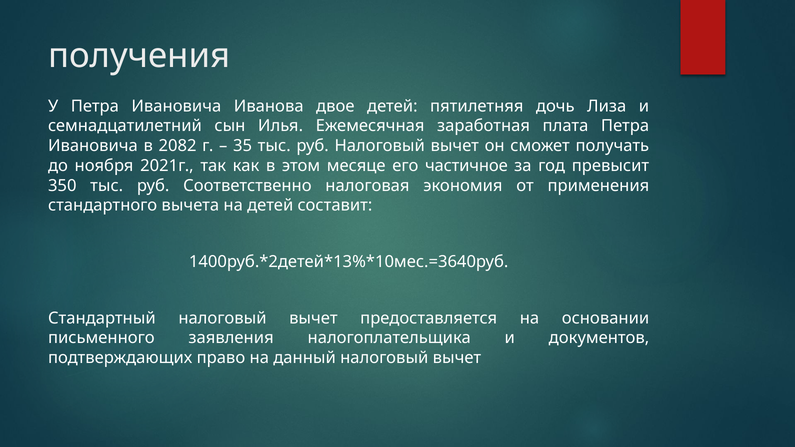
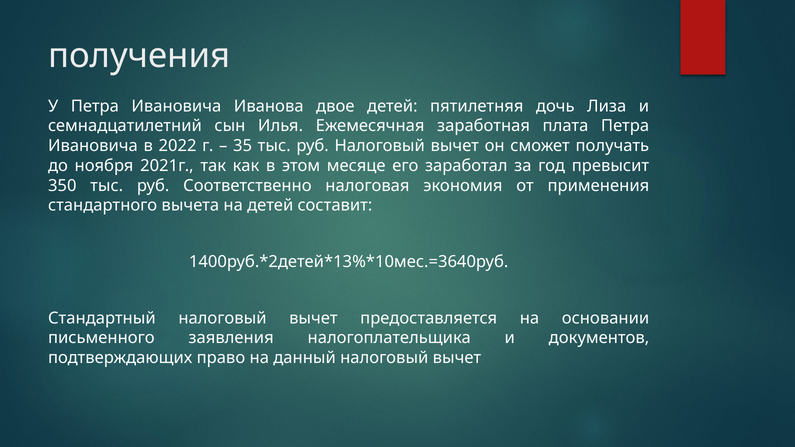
2082: 2082 -> 2022 (178, 146)
частичное: частичное -> заработал (466, 166)
